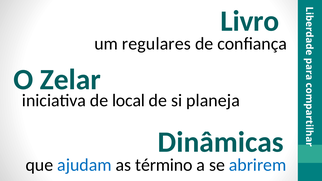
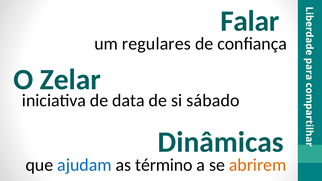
Livro: Livro -> Falar (250, 21)
local: local -> data (128, 101)
planeja: planeja -> sábado (213, 101)
abrirem colour: blue -> orange (258, 165)
